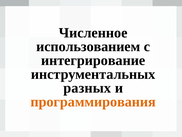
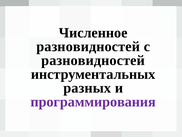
использованием: использованием -> разновидностей (88, 46)
интегрирование: интегрирование -> разновидностей (93, 60)
программирования colour: orange -> purple (93, 101)
